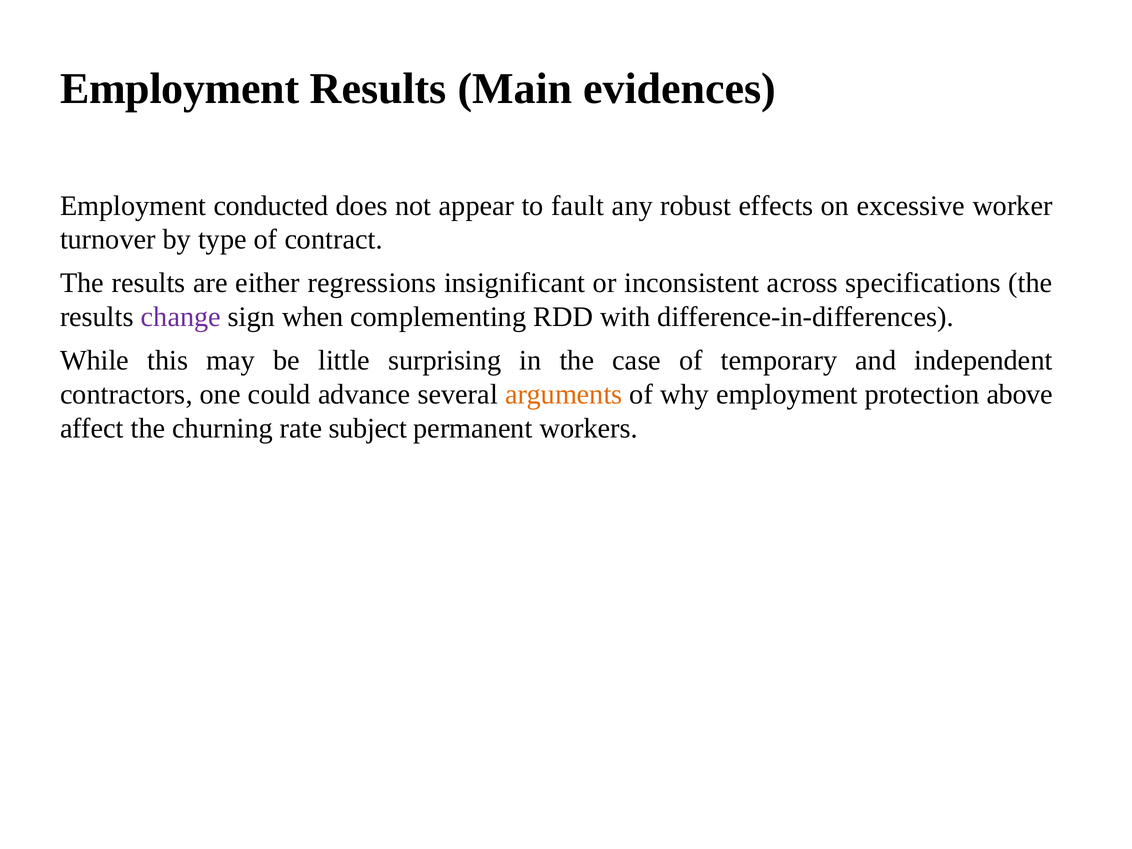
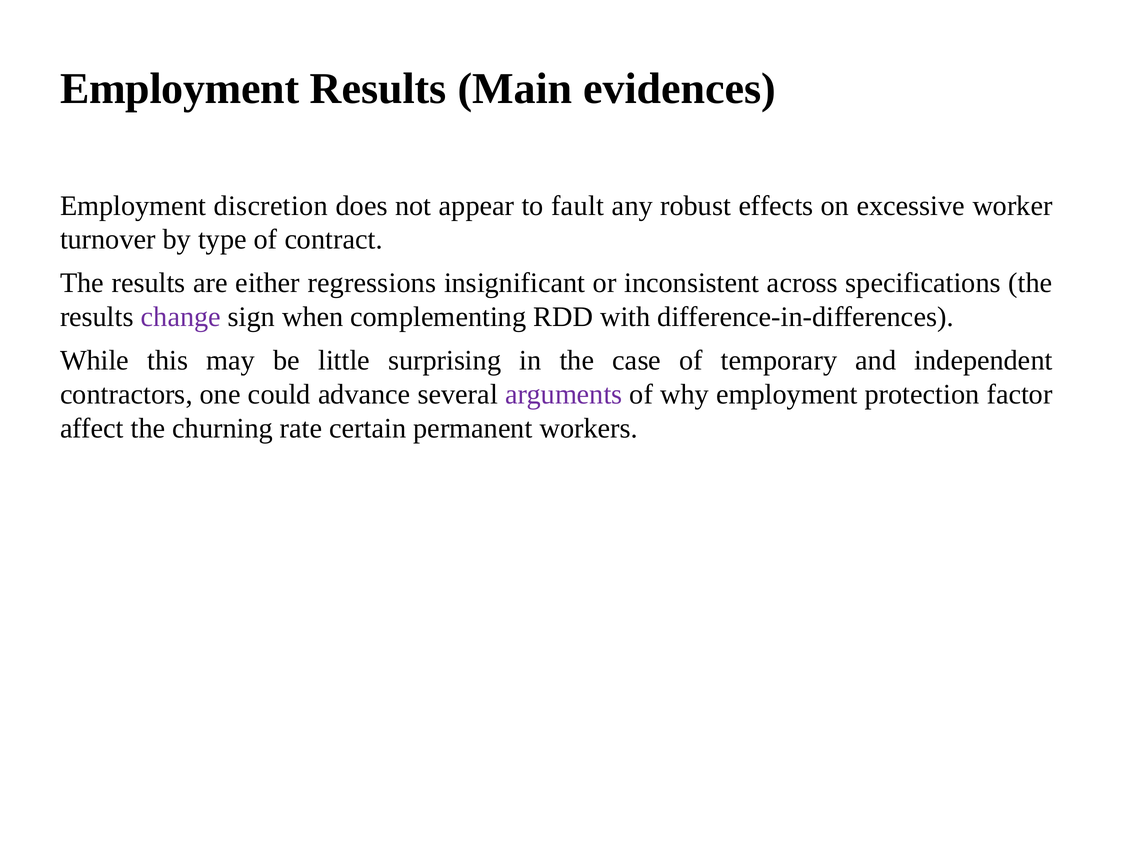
conducted: conducted -> discretion (271, 206)
arguments colour: orange -> purple (564, 394)
above: above -> factor (1020, 394)
subject: subject -> certain (368, 428)
